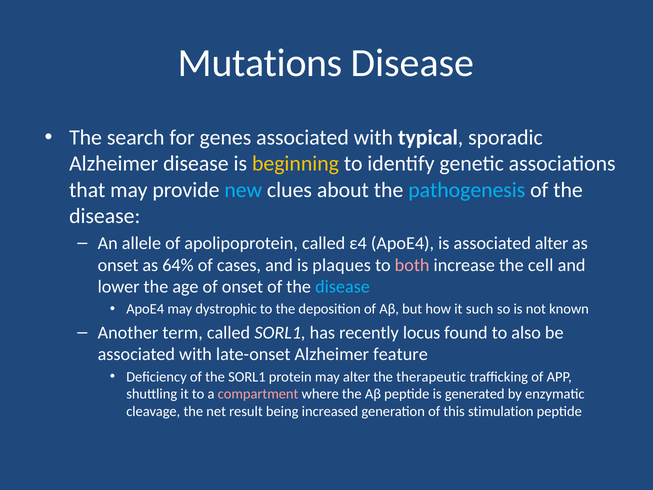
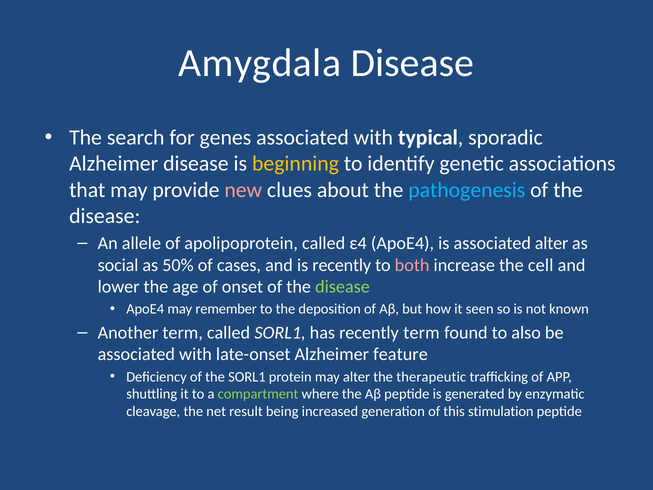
Mutations: Mutations -> Amygdala (260, 63)
new colour: light blue -> pink (243, 190)
onset: onset -> social (118, 265)
64%: 64% -> 50% (178, 265)
is plaques: plaques -> recently (342, 265)
disease colour: light blue -> light green (343, 287)
dystrophic: dystrophic -> remember (226, 309)
such: such -> seen (480, 309)
recently locus: locus -> term (421, 333)
compartment colour: pink -> light green (258, 394)
